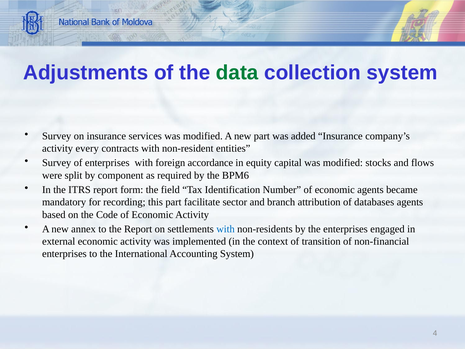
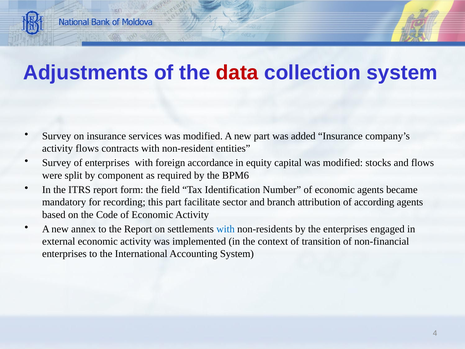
data colour: green -> red (237, 73)
activity every: every -> flows (87, 148)
databases: databases -> according (374, 202)
